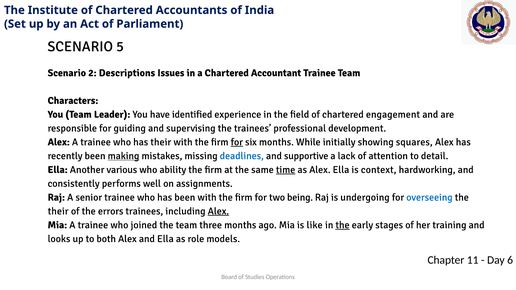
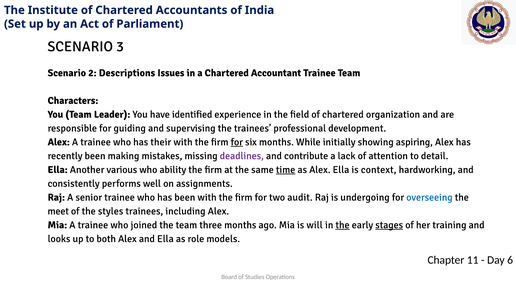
5: 5 -> 3 (120, 47)
engagement: engagement -> organization (393, 114)
squares: squares -> aspiring (414, 142)
making underline: present -> none (123, 156)
deadlines colour: blue -> purple (242, 156)
supportive: supportive -> contribute (306, 156)
being: being -> audit (300, 197)
their: their -> meet (58, 211)
errors: errors -> styles (111, 211)
Alex underline: present -> none (218, 211)
like: like -> will (315, 225)
stages underline: none -> present (389, 225)
